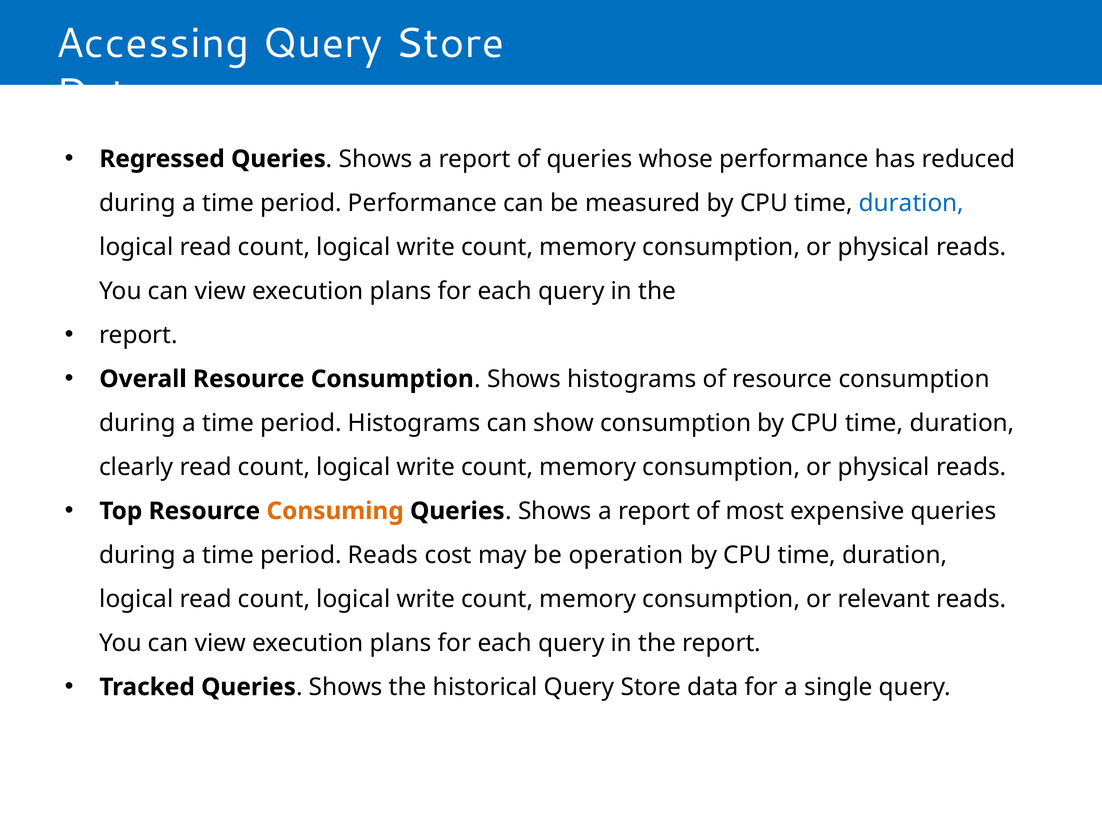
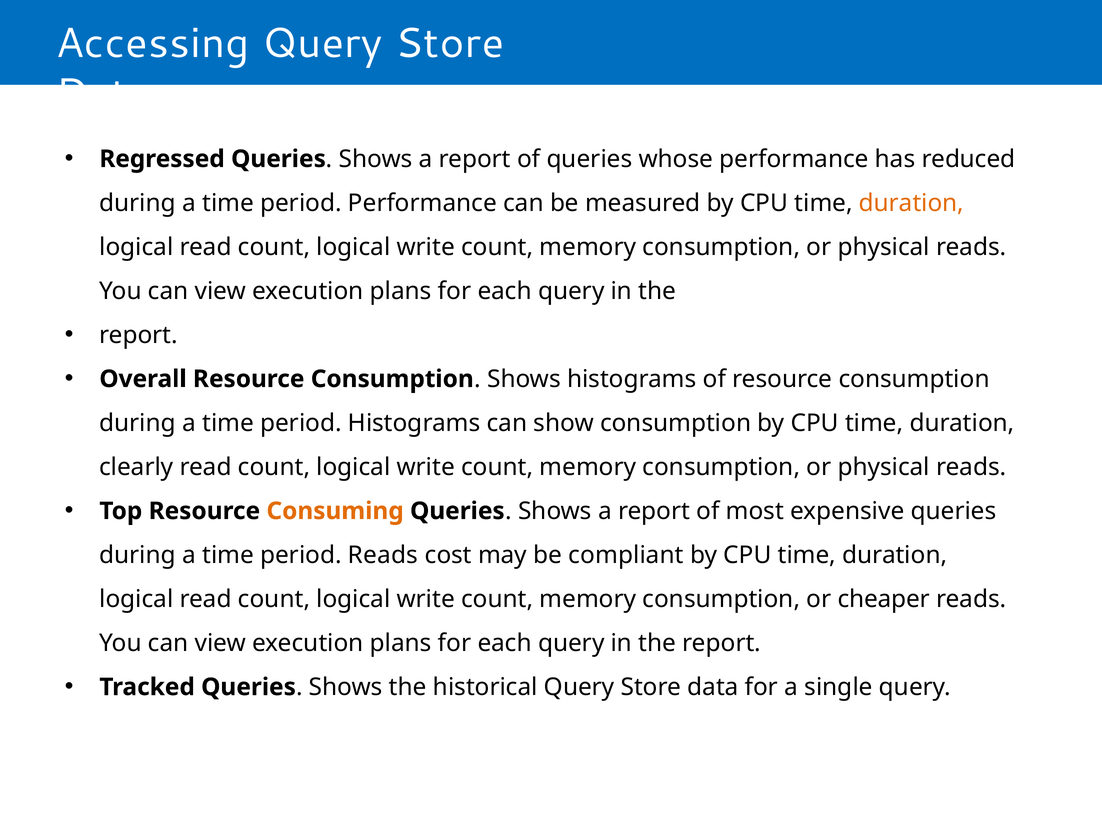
duration colour: blue -> orange (911, 203)
operation: operation -> compliant (626, 555)
relevant: relevant -> cheaper (884, 599)
